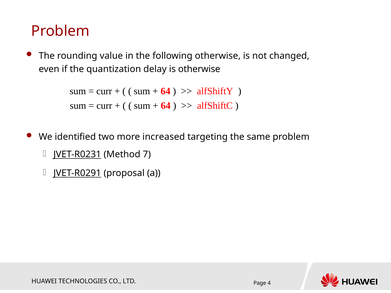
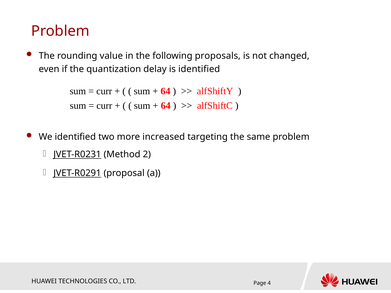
following otherwise: otherwise -> proposals (218, 56)
is otherwise: otherwise -> identified (199, 69)
7: 7 -> 2 (147, 154)
